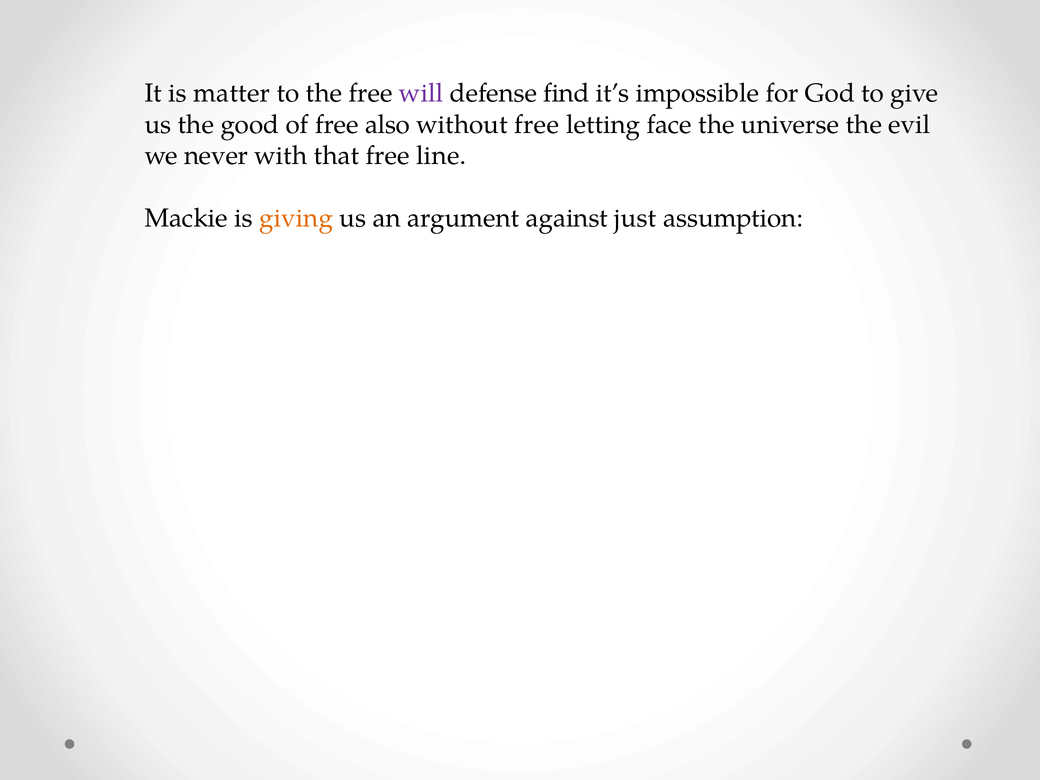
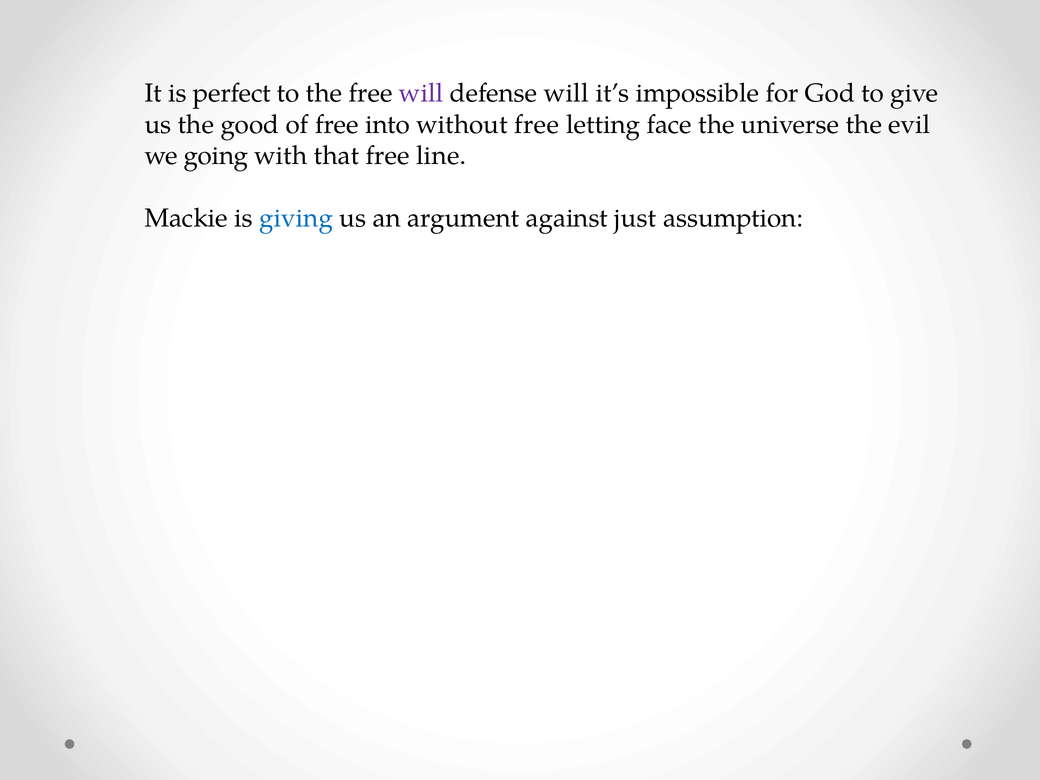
matter: matter -> perfect (232, 93)
defense find: find -> will (566, 93)
also: also -> into (388, 124)
never: never -> going (216, 156)
giving colour: orange -> blue (296, 218)
